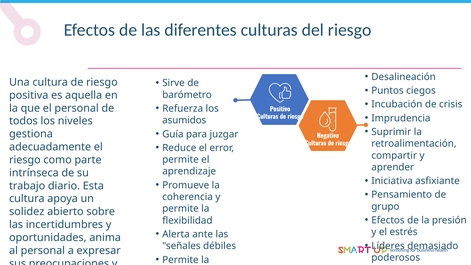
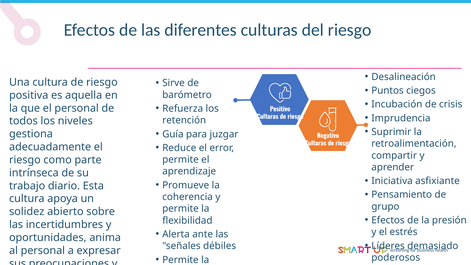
asumidos: asumidos -> retención (184, 120)
